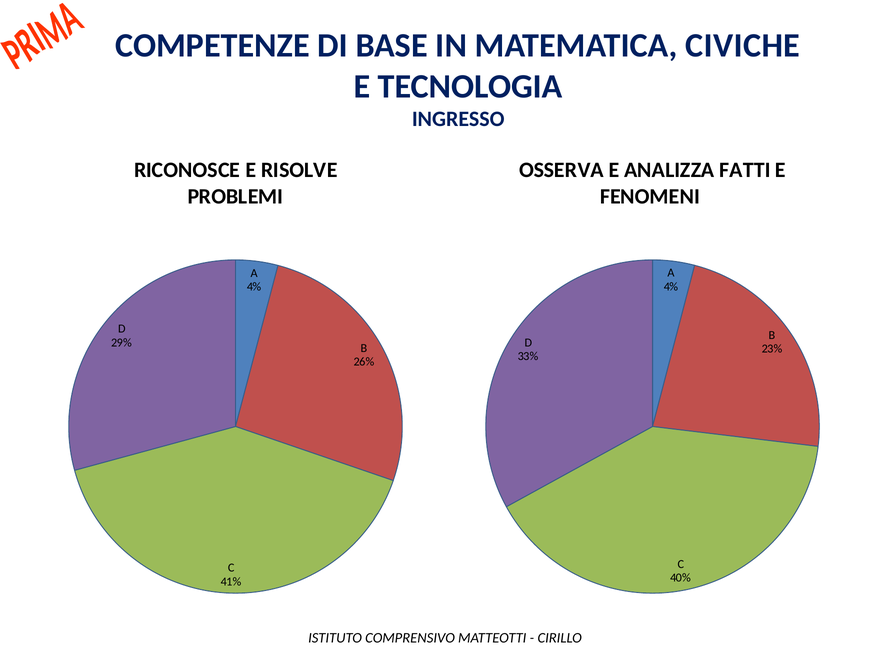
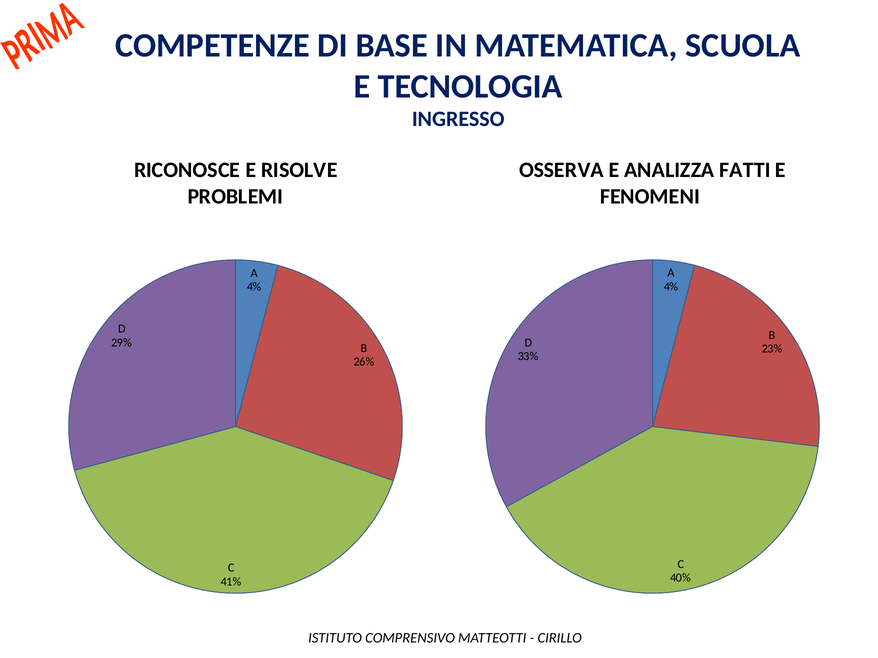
CIVICHE: CIVICHE -> SCUOLA (743, 45)
